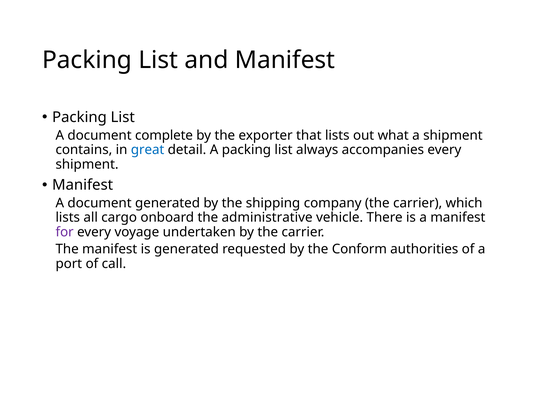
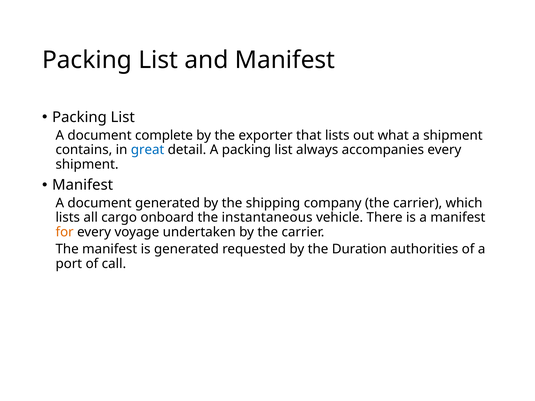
administrative: administrative -> instantaneous (267, 218)
for colour: purple -> orange (65, 232)
Conform: Conform -> Duration (359, 249)
